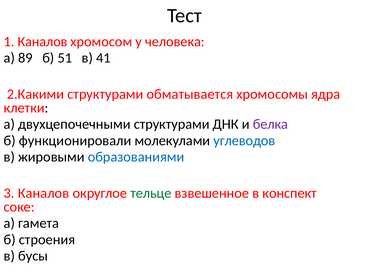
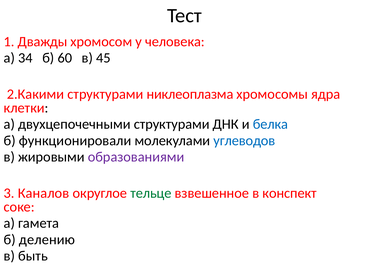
1 Каналов: Каналов -> Дважды (43, 42)
89: 89 -> 34 (25, 58)
51: 51 -> 60 (65, 58)
41: 41 -> 45 (103, 58)
обматывается: обматывается -> никлеоплазма (190, 94)
белка colour: purple -> blue (271, 125)
образованиями colour: blue -> purple (136, 157)
строения: строения -> делению (47, 240)
бусы: бусы -> быть (33, 257)
